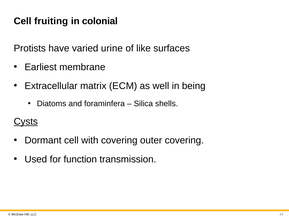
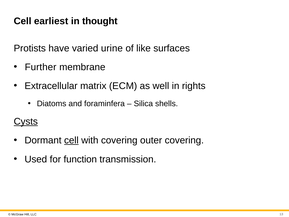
fruiting: fruiting -> earliest (51, 21)
colonial: colonial -> thought (100, 21)
Earliest: Earliest -> Further (41, 67)
being: being -> rights (194, 86)
cell underline: none -> present (71, 140)
